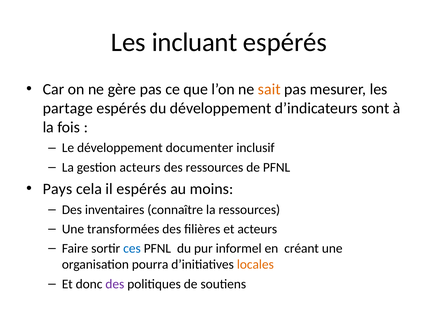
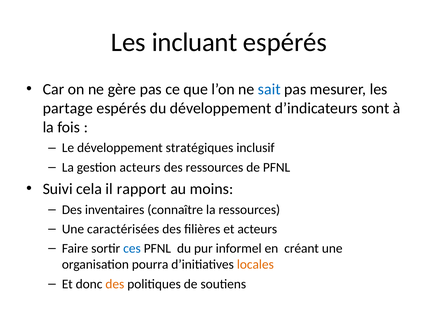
sait colour: orange -> blue (269, 89)
documenter: documenter -> stratégiques (200, 148)
Pays: Pays -> Suivi (58, 189)
il espérés: espérés -> rapport (142, 189)
transformées: transformées -> caractérisées (123, 229)
des colour: purple -> orange (115, 284)
